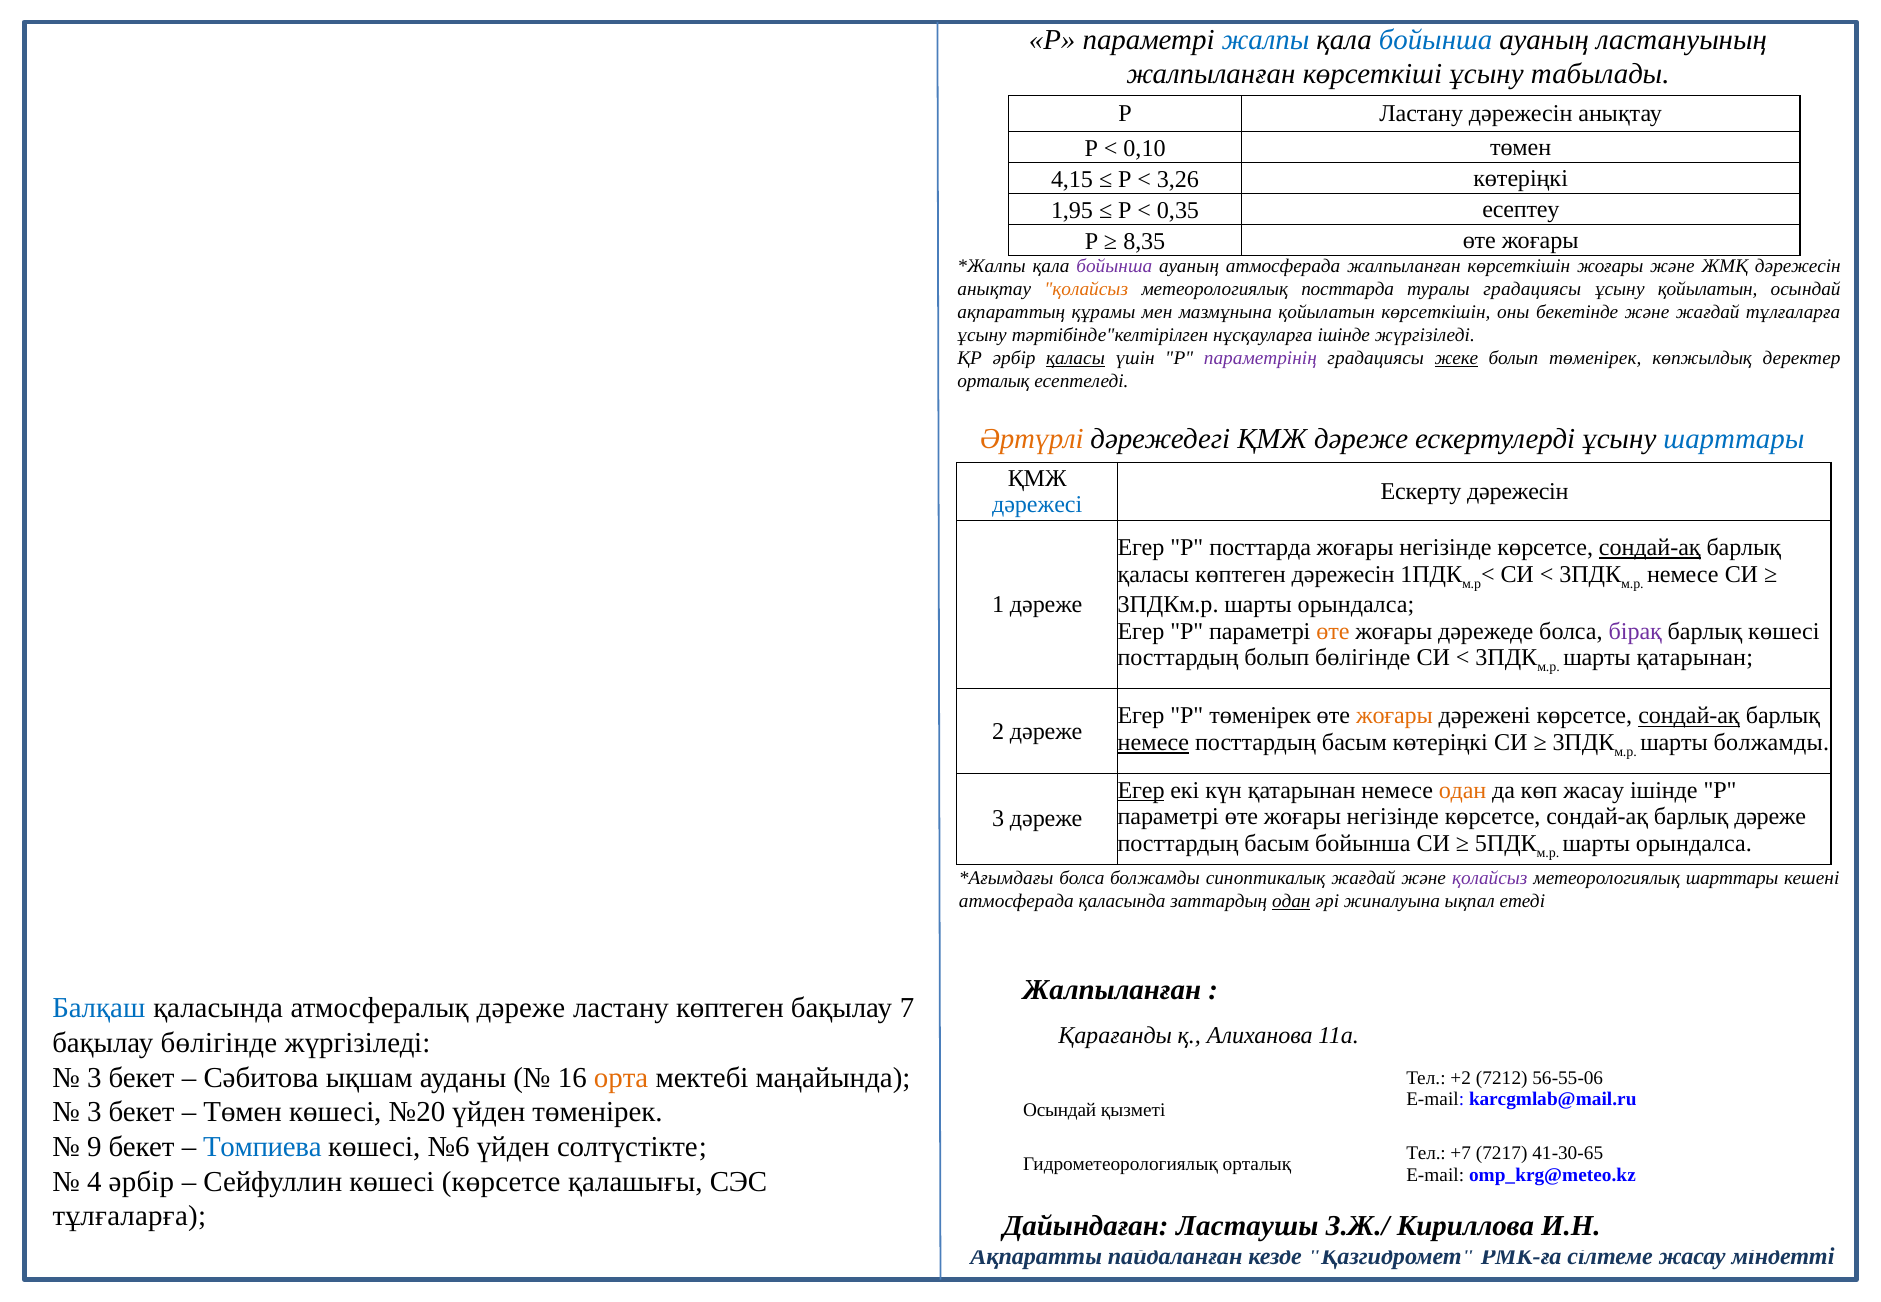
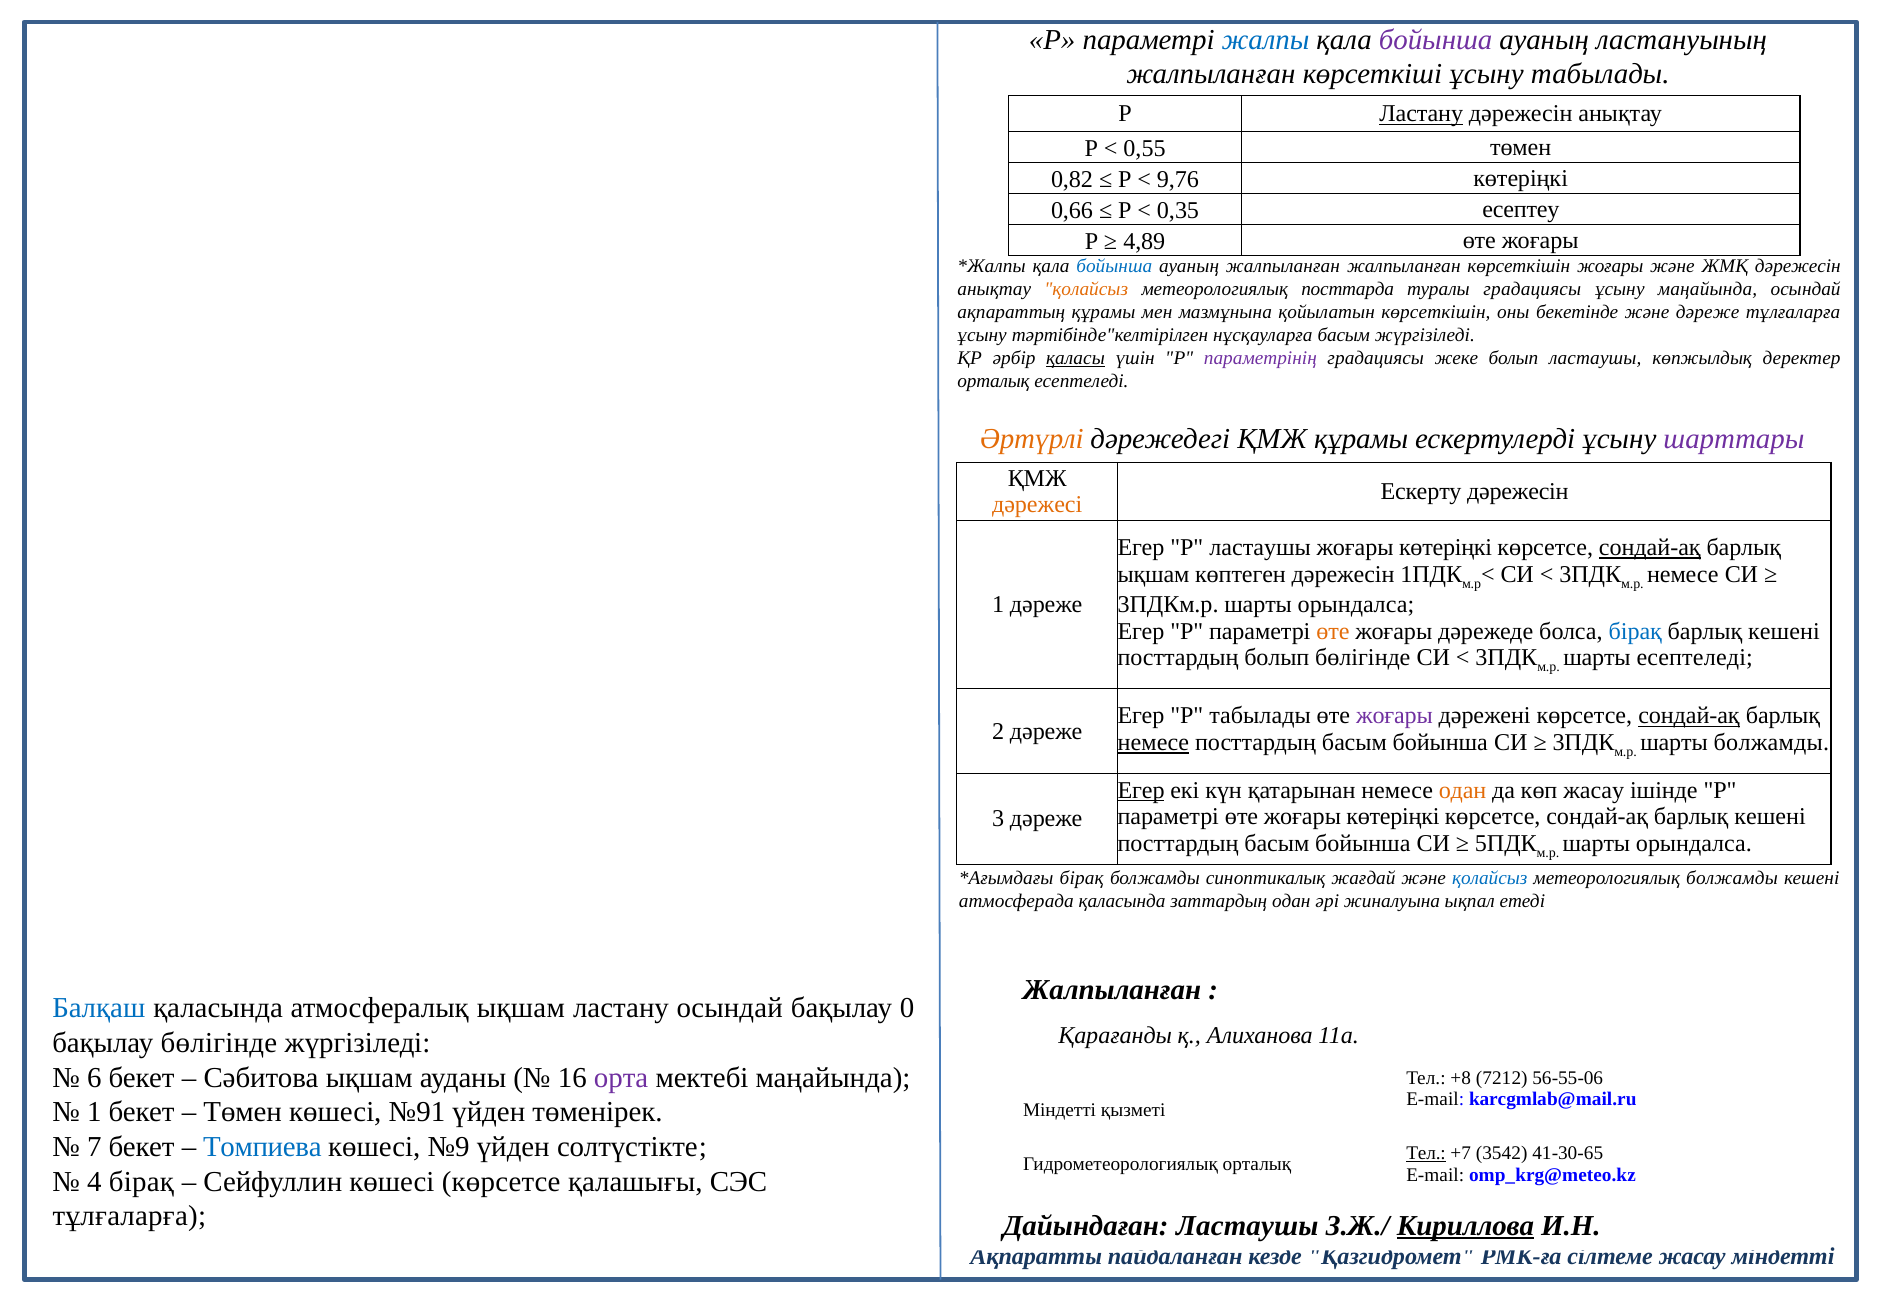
бойынша colour: blue -> purple (1436, 40)
Ластану underline: none -> present (1421, 114)
0,10: 0,10 -> 0,55 (1145, 148)
4,15: 4,15 -> 0,82 (1072, 179)
3,26: 3,26 -> 9,76 (1178, 179)
1,95: 1,95 -> 0,66 (1072, 210)
8,35: 8,35 -> 4,89 (1144, 241)
бойынша colour: purple -> blue (1114, 266)
ауаның атмосферада: атмосферада -> жалпыланған (1283, 266)
ұсыну қойылатын: қойылатын -> маңайында (1708, 289)
және жағдай: жағдай -> дәреже (1708, 312)
нұсқауларға ішінде: ішінде -> басым (1344, 335)
жеке underline: present -> none (1456, 358)
болып төменірек: төменірек -> ластаушы (1595, 358)
ҚМЖ дәреже: дәреже -> құрамы (1361, 439)
шарттары colour: blue -> purple (1734, 439)
дәрежесі colour: blue -> orange (1037, 505)
Р посттарда: посттарда -> ластаушы (1260, 548)
негізінде: негізінде -> көтеріңкі (1446, 548)
қаласы: қаласы -> ықшам (1153, 574)
бірақ colour: purple -> blue (1635, 631)
көшесі: көшесі -> кешені (1784, 631)
шарты қатарынан: қатарынан -> есептеледі (1695, 658)
Р төменірек: төменірек -> табылады (1260, 716)
жоғары colour: orange -> purple (1394, 716)
көтеріңкі: көтеріңкі -> бойынша (1440, 743)
өте жоғары негізінде: негізінде -> көтеріңкі (1393, 817)
сондай-ақ барлық дәреже: дәреже -> кешені (1770, 817)
болса: болса -> бірақ (1082, 878)
қолайсыз colour: purple -> blue (1490, 878)
метеорологиялық шарттары: шарттары -> болжамды (1732, 878)
одан underline: present -> none (1291, 901)
атмосфералық дәреже: дәреже -> ықшам (521, 1008)
ластану көптеген: көптеген -> осындай (730, 1008)
7: 7 -> 0 (907, 1008)
3: 3 -> 6 (94, 1078)
орта colour: orange -> purple (621, 1078)
+2: +2 -> +8 (1461, 1078)
3: 3 -> 1 (94, 1112)
№20: №20 -> №91 (417, 1112)
Осындай: Осындай -> Міндетті (1060, 1111)
9: 9 -> 7 (94, 1147)
№6: №6 -> №9 (449, 1147)
Тел underline: none -> present (1426, 1154)
7217: 7217 -> 3542 (1502, 1154)
4 әрбір: әрбір -> бірақ (141, 1182)
Кириллова underline: none -> present (1465, 1226)
